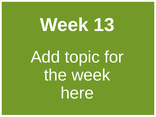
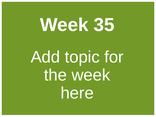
13: 13 -> 35 (104, 25)
